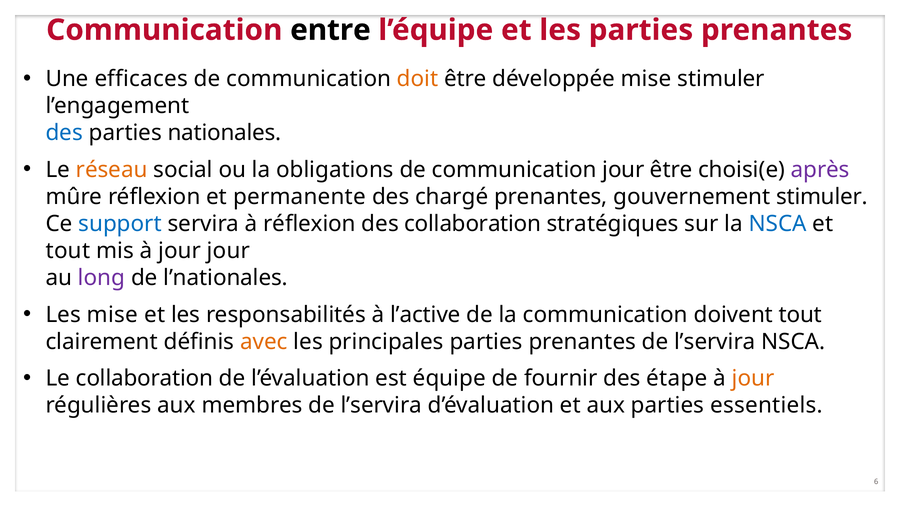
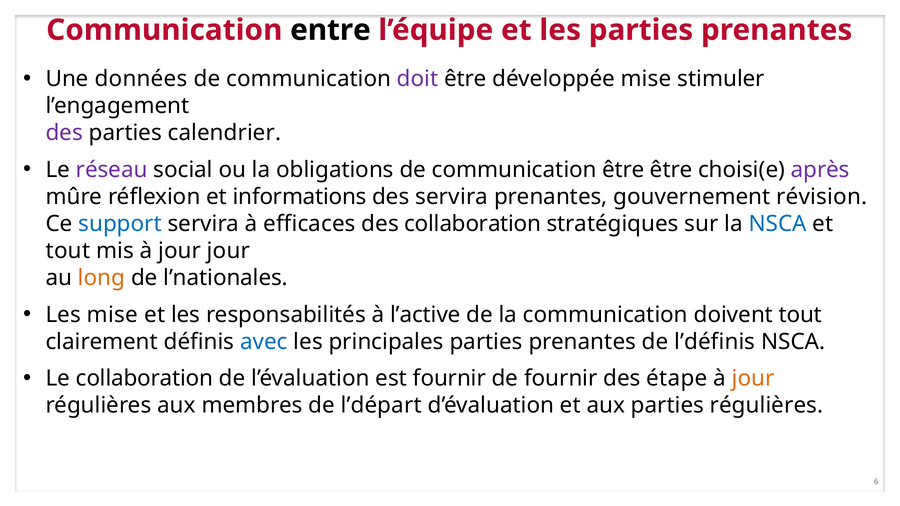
efficaces: efficaces -> données (141, 79)
doit colour: orange -> purple (418, 79)
des colour: blue -> purple (64, 133)
nationales: nationales -> calendrier (224, 133)
réseau colour: orange -> purple (112, 170)
communication jour: jour -> être (623, 170)
permanente: permanente -> informations (300, 197)
des chargé: chargé -> servira (452, 197)
gouvernement stimuler: stimuler -> révision (822, 197)
à réflexion: réflexion -> efficaces (309, 224)
long colour: purple -> orange (102, 278)
avec colour: orange -> blue (264, 342)
prenantes de l’servira: l’servira -> l’définis (715, 342)
est équipe: équipe -> fournir (449, 379)
membres de l’servira: l’servira -> l’départ (381, 406)
parties essentiels: essentiels -> régulières (767, 406)
